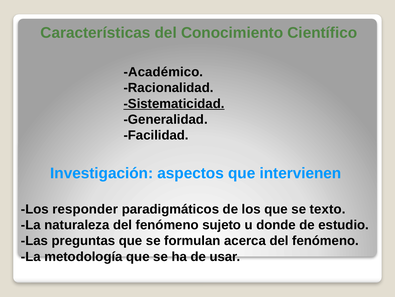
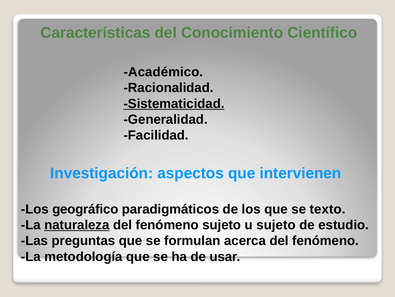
responder: responder -> geográfico (85, 209)
naturaleza underline: none -> present (77, 224)
u donde: donde -> sujeto (276, 224)
